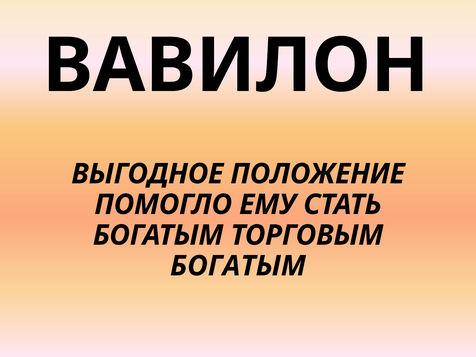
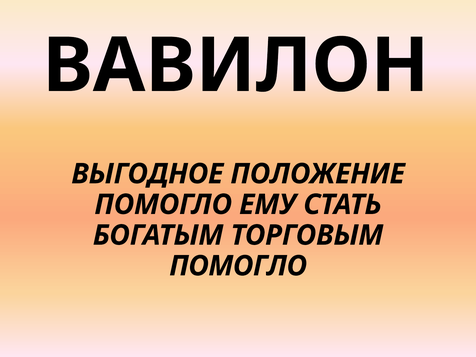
БОГАТЫМ: БОГАТЫМ -> ПОМОГЛО (238, 266)
